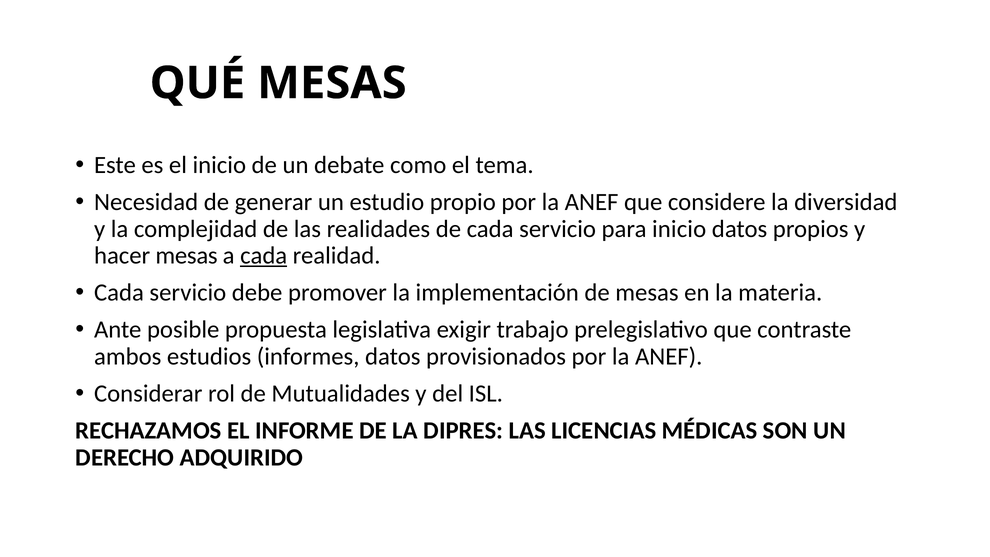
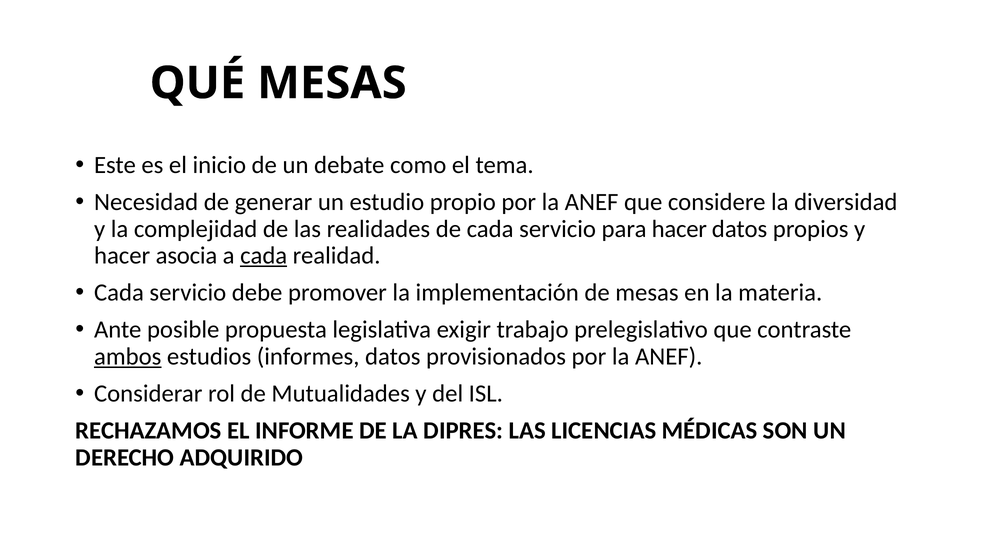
para inicio: inicio -> hacer (679, 229)
hacer mesas: mesas -> asocia (187, 256)
ambos underline: none -> present (128, 356)
